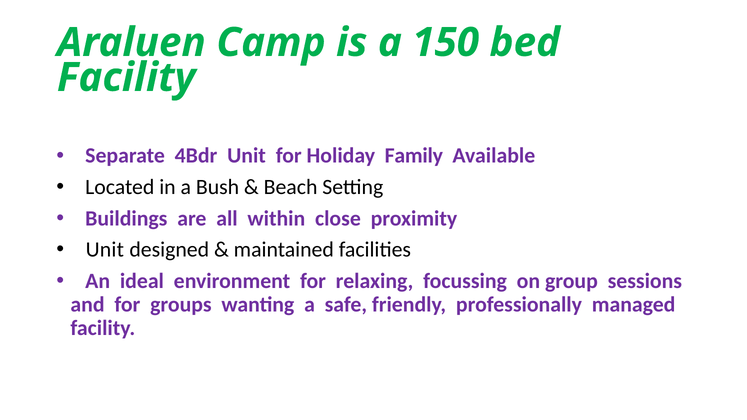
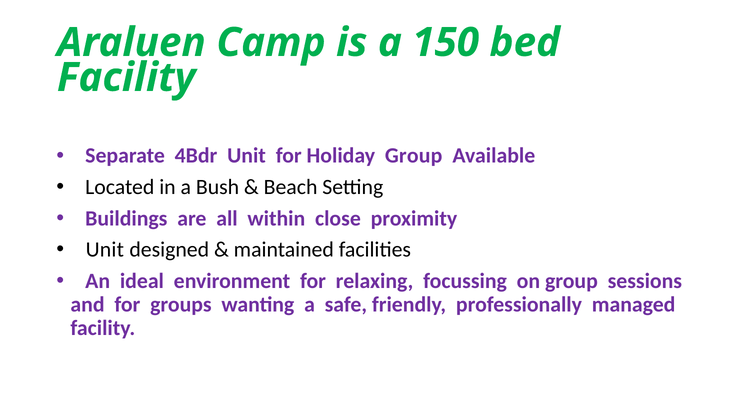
Holiday Family: Family -> Group (414, 156)
